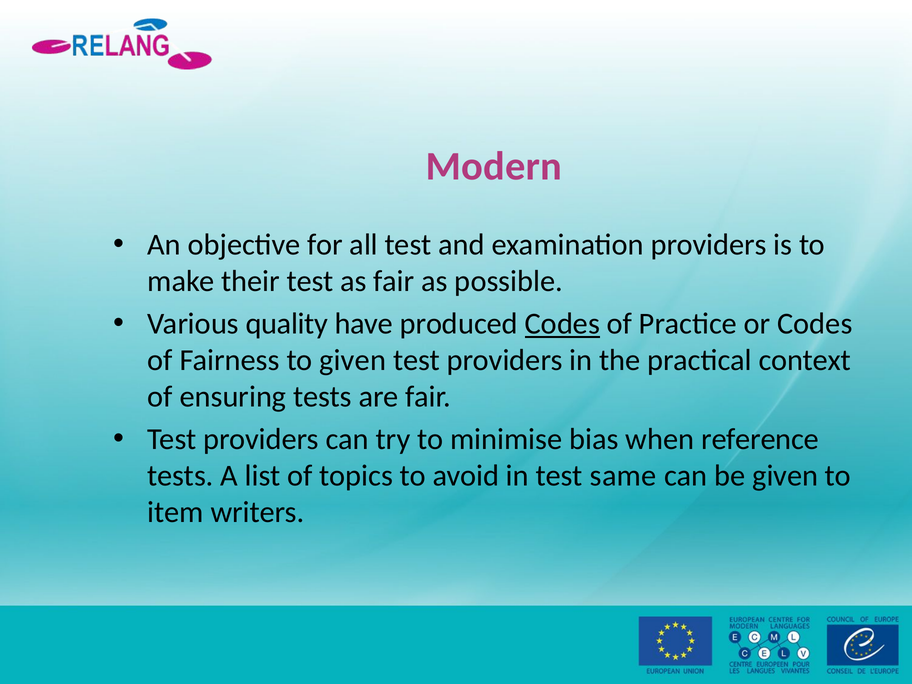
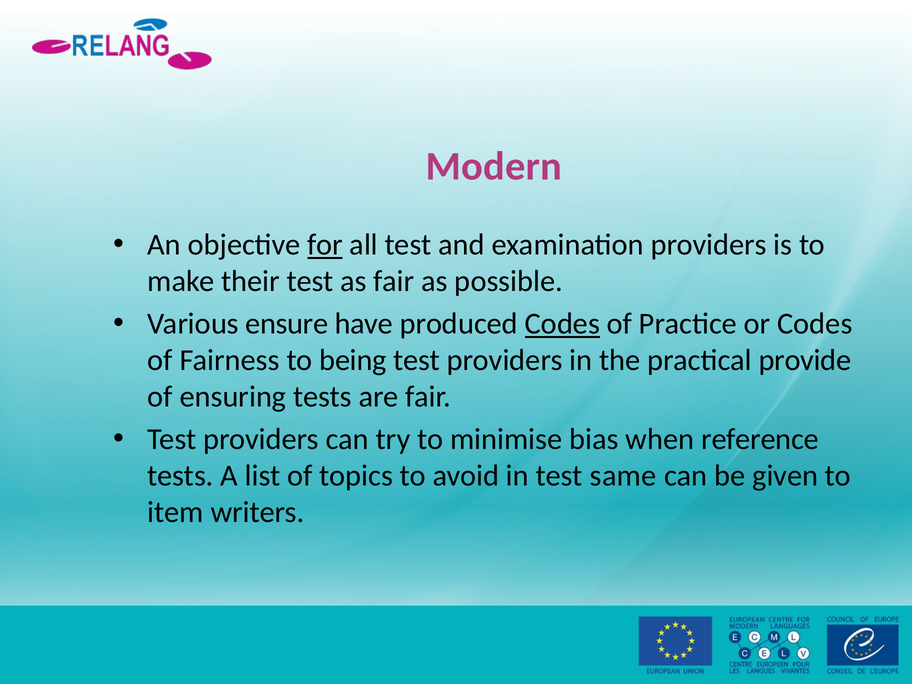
for underline: none -> present (325, 245)
quality: quality -> ensure (287, 324)
to given: given -> being (353, 360)
context: context -> provide (805, 360)
